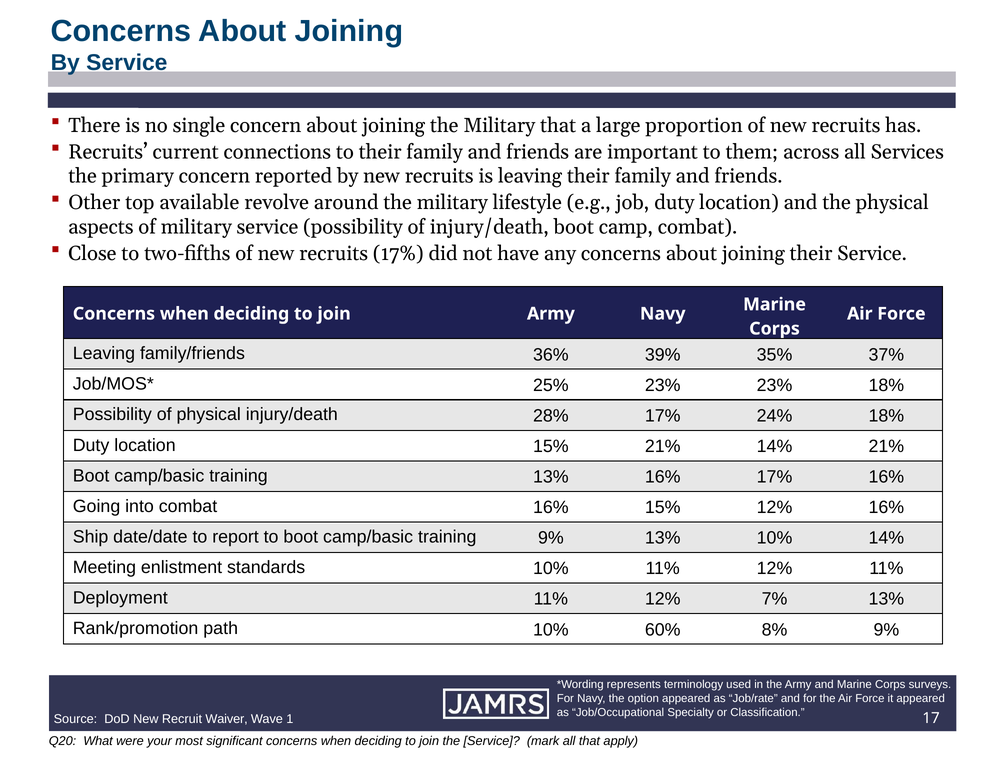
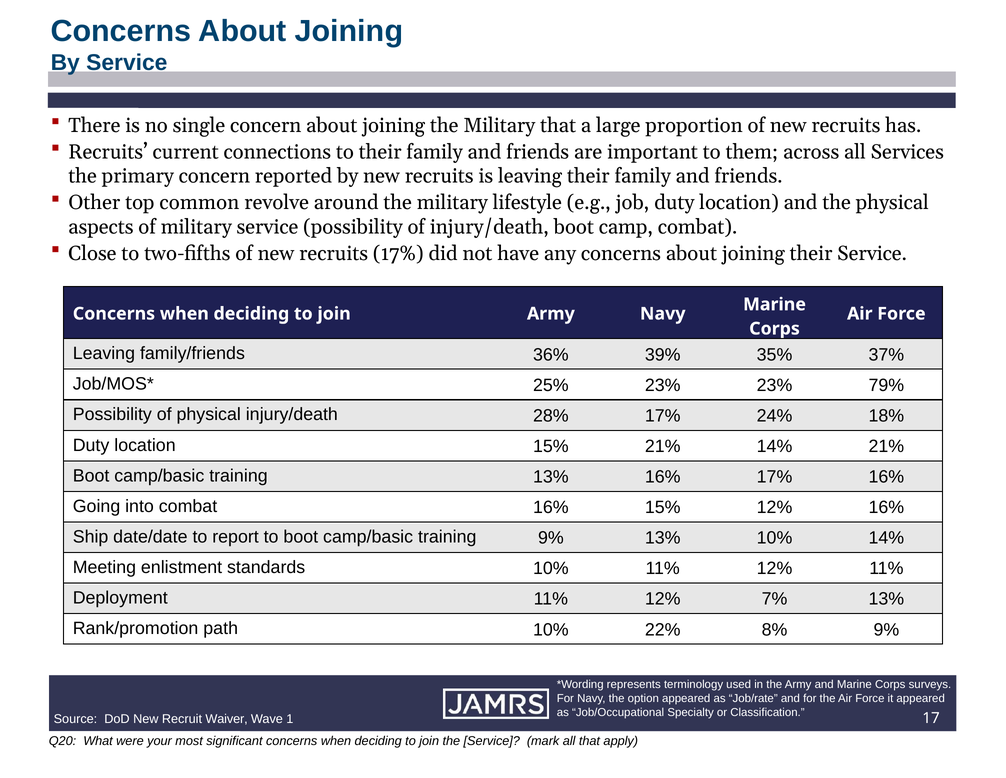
available: available -> common (199, 202)
23% 18%: 18% -> 79% (886, 385)
60%: 60% -> 22% (663, 629)
